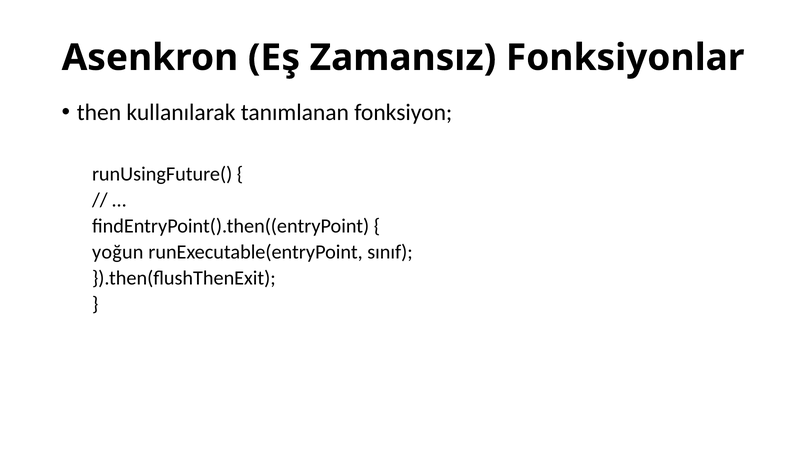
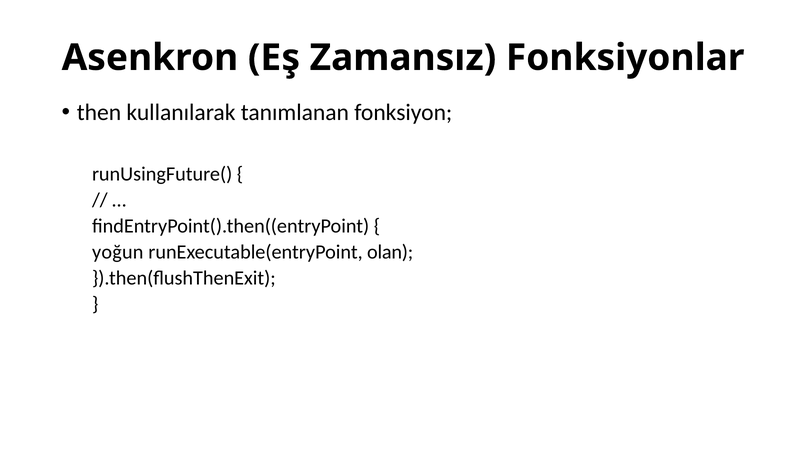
sınıf: sınıf -> olan (390, 252)
